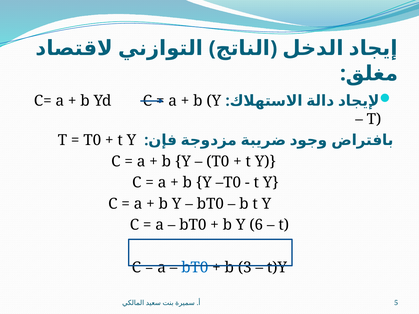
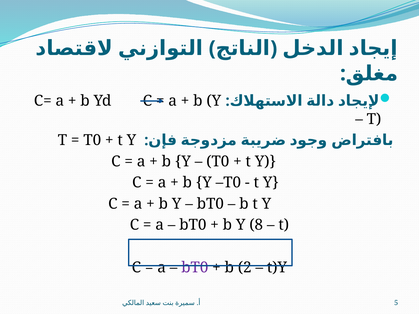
6: 6 -> 8 (256, 225)
bT0 colour: blue -> purple (195, 268)
3: 3 -> 2 (245, 268)
